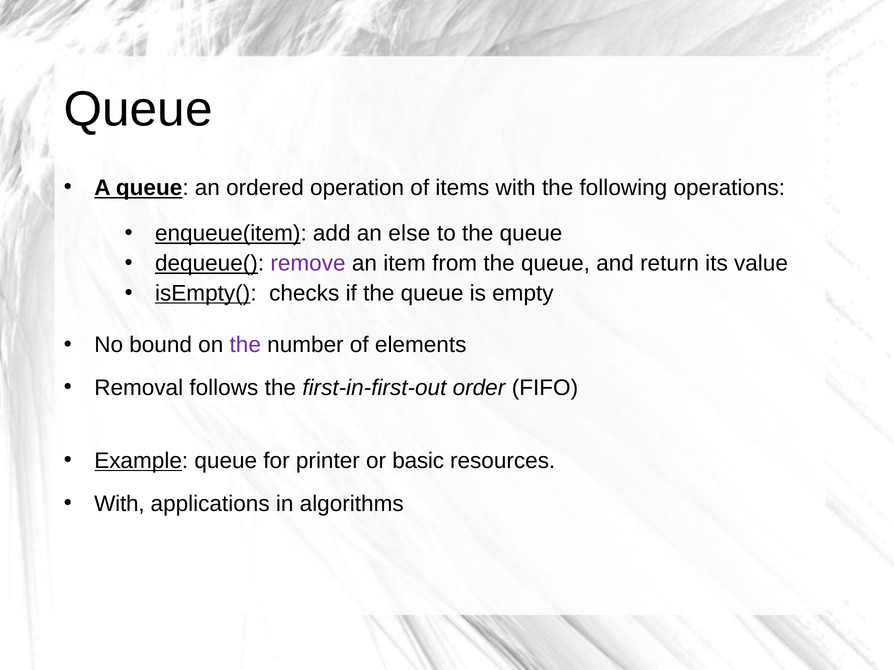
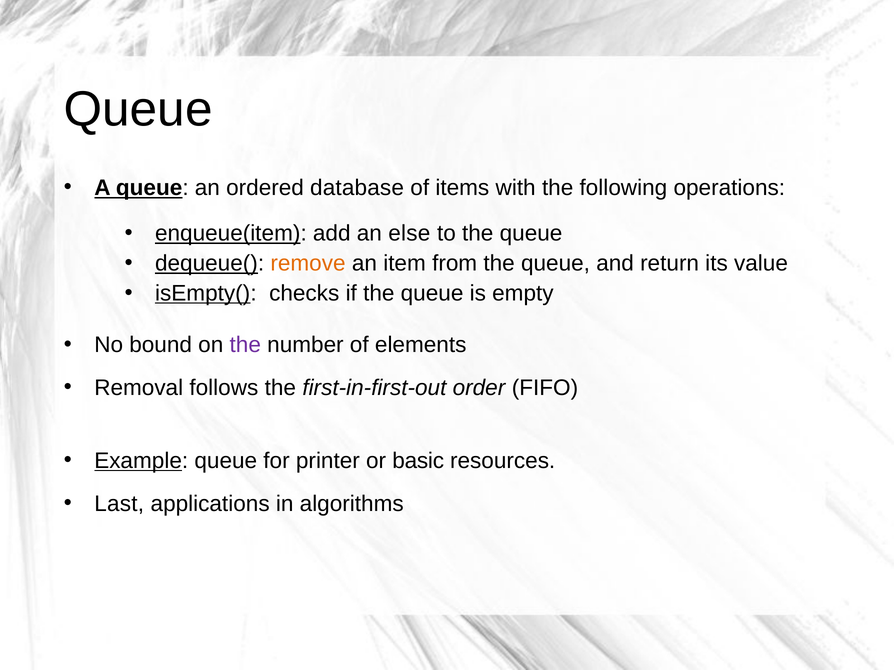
operation: operation -> database (357, 188)
remove colour: purple -> orange (308, 263)
With: With -> Last (119, 504)
